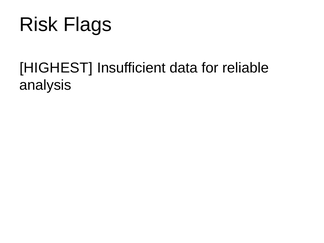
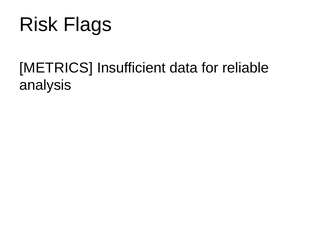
HIGHEST: HIGHEST -> METRICS (56, 68)
